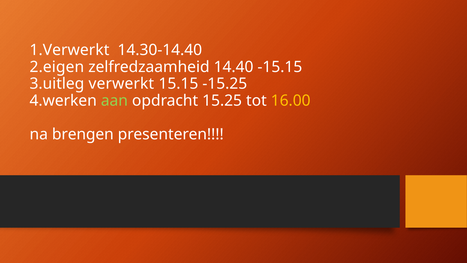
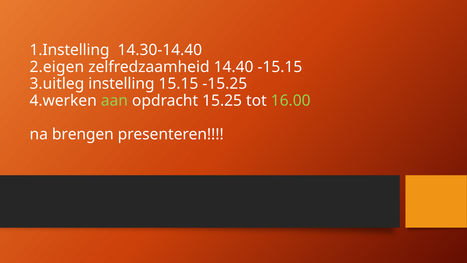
1.Verwerkt: 1.Verwerkt -> 1.Instelling (70, 50)
verwerkt: verwerkt -> instelling (121, 84)
16.00 colour: yellow -> light green (291, 100)
